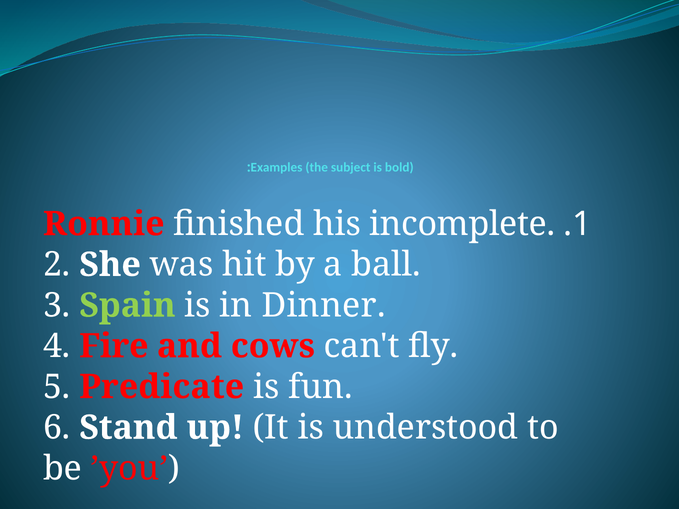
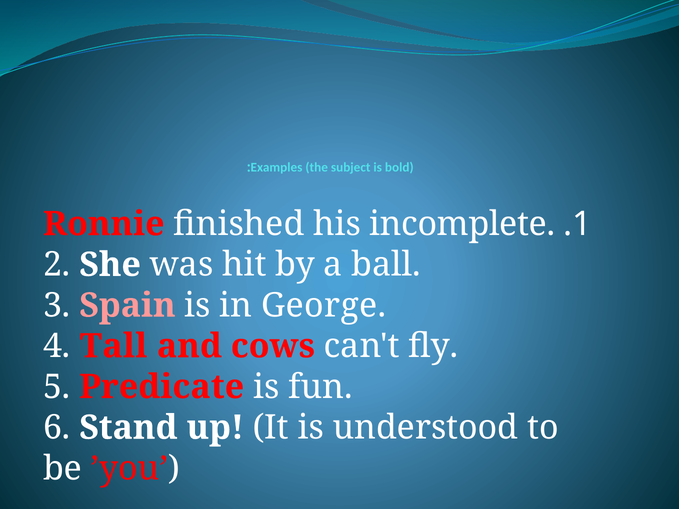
Spain colour: light green -> pink (127, 306)
Dinner: Dinner -> George (324, 306)
Fire: Fire -> Tall (114, 346)
